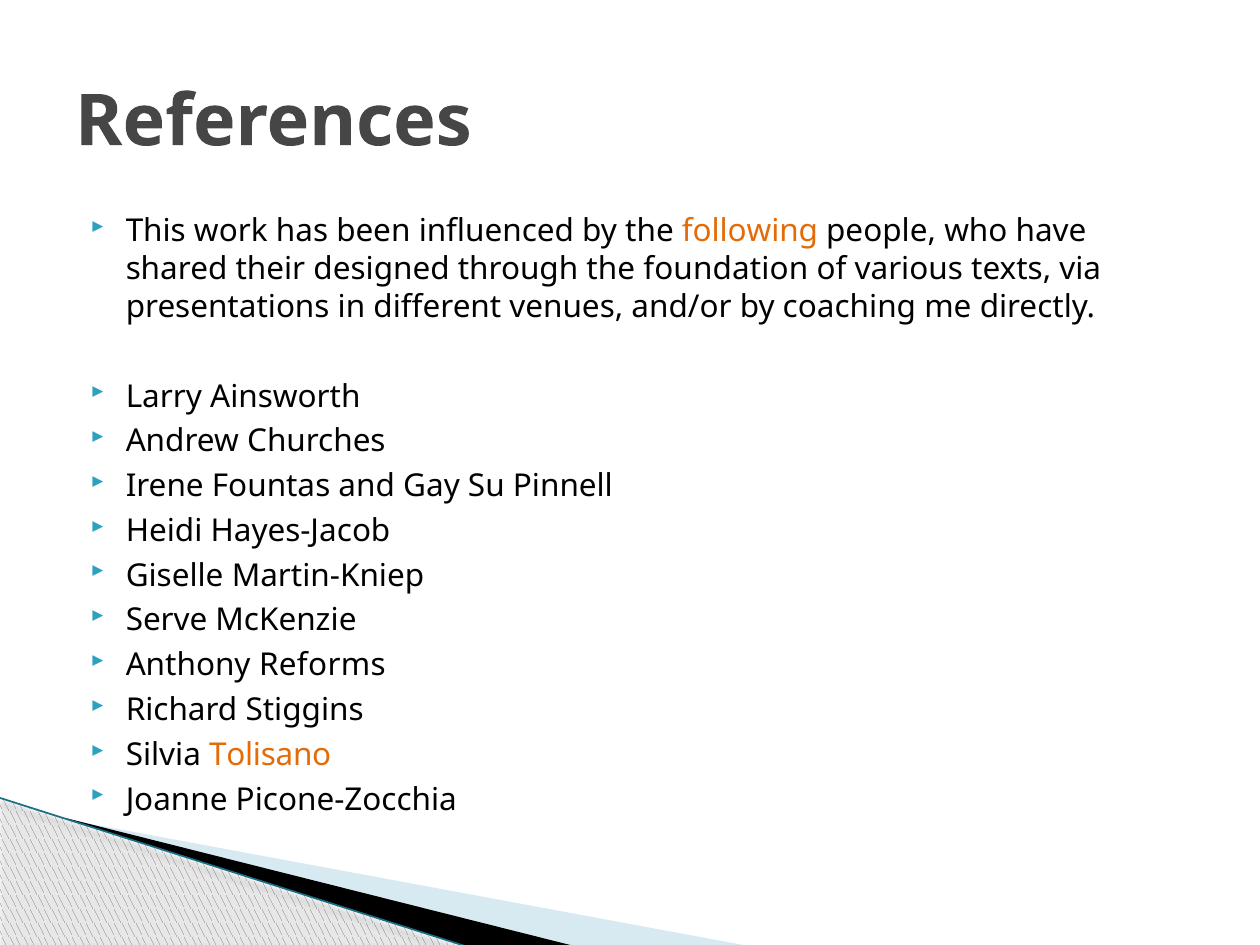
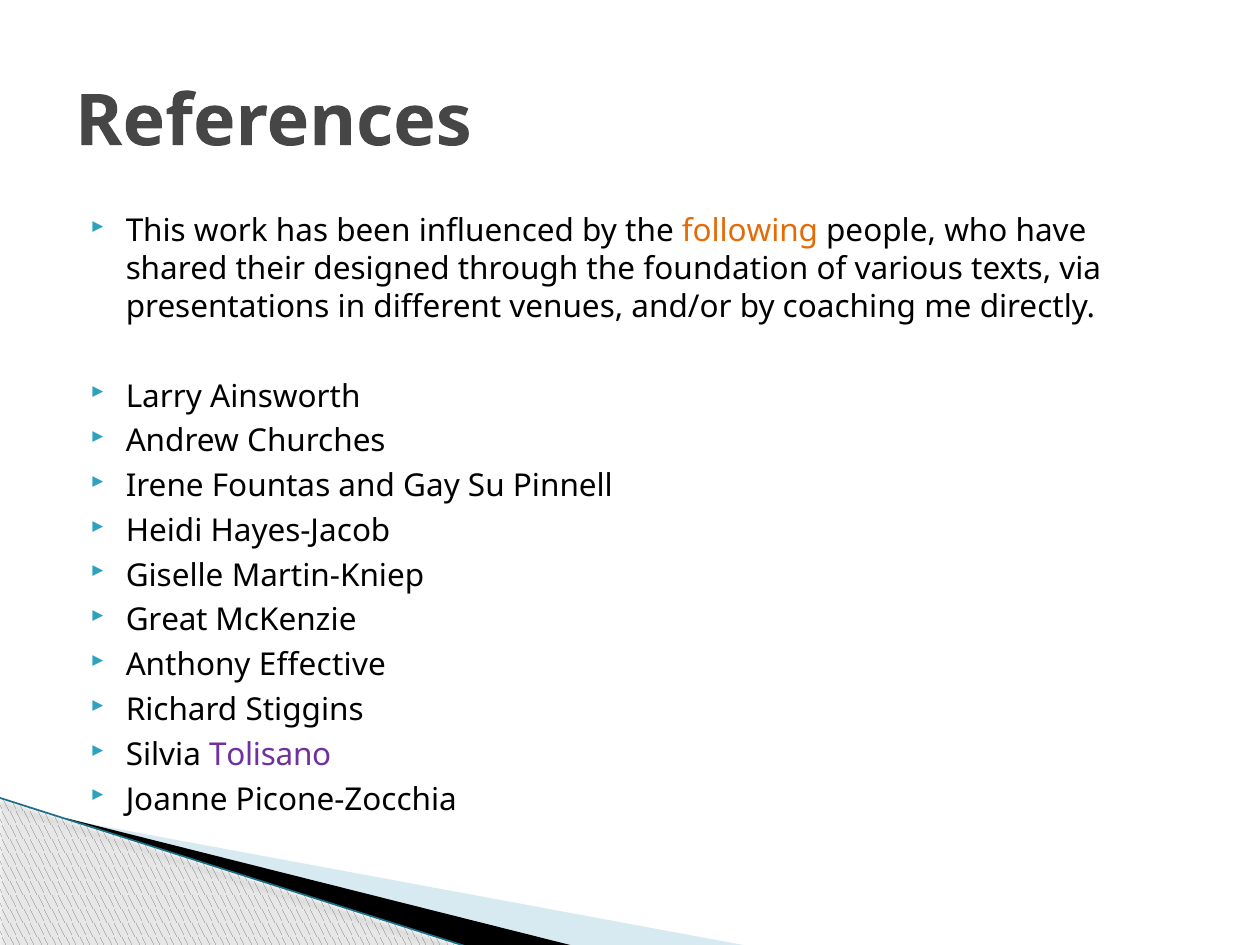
Serve: Serve -> Great (167, 621)
Reforms: Reforms -> Effective (322, 665)
Tolisano colour: orange -> purple (270, 755)
